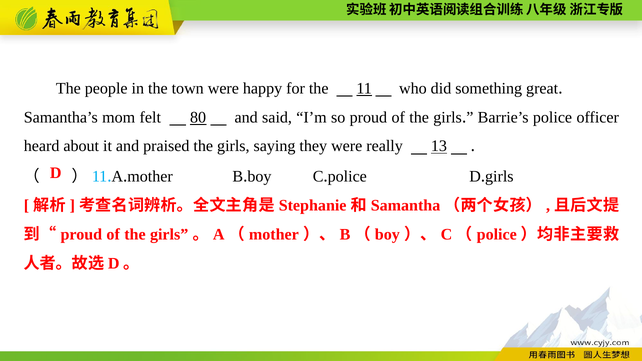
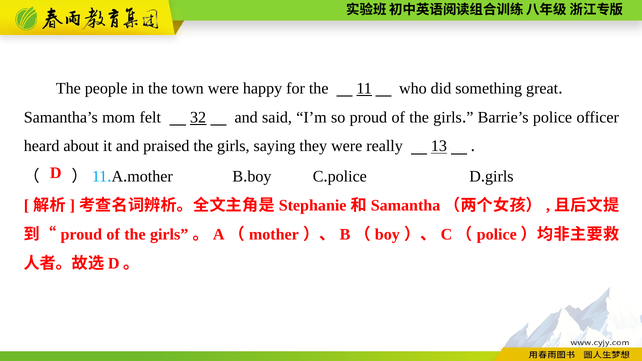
80: 80 -> 32 (198, 117)
